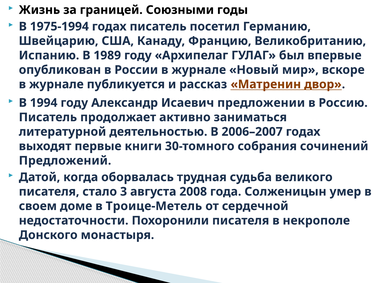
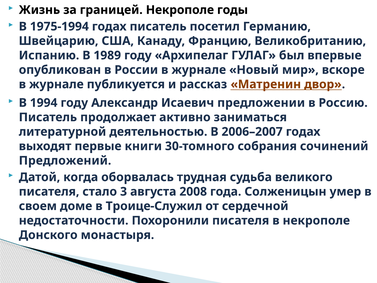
границей Союзными: Союзными -> Некрополе (180, 10)
Троице-Метель: Троице-Метель -> Троице-Служил (154, 206)
